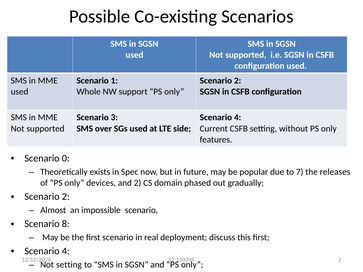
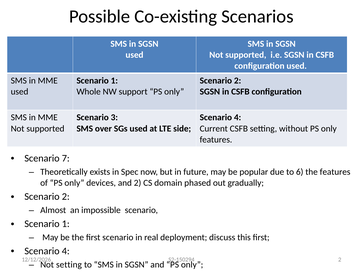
0: 0 -> 7 (66, 159)
7: 7 -> 6 (300, 172)
the releases: releases -> features (335, 172)
8: 8 -> 1 (66, 224)
